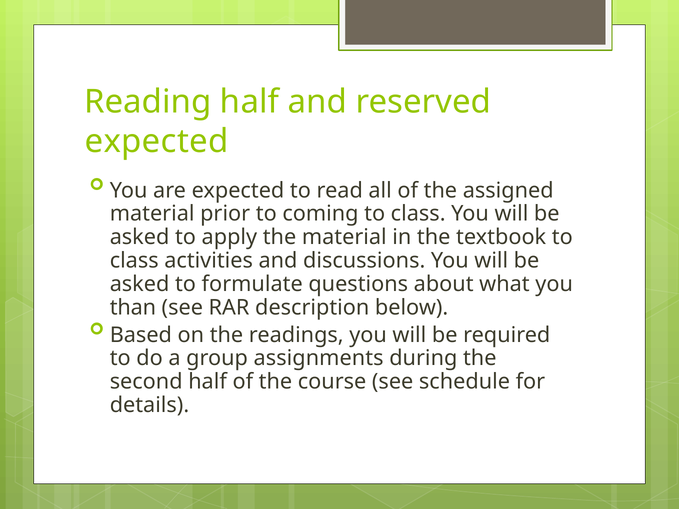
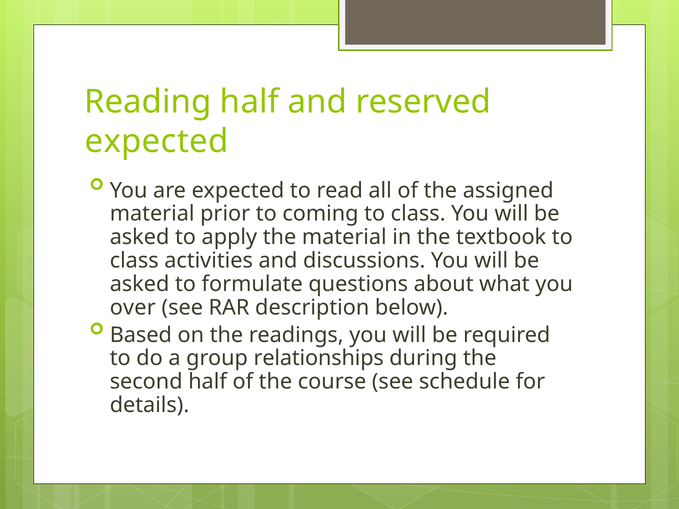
than: than -> over (133, 308)
assignments: assignments -> relationships (319, 358)
